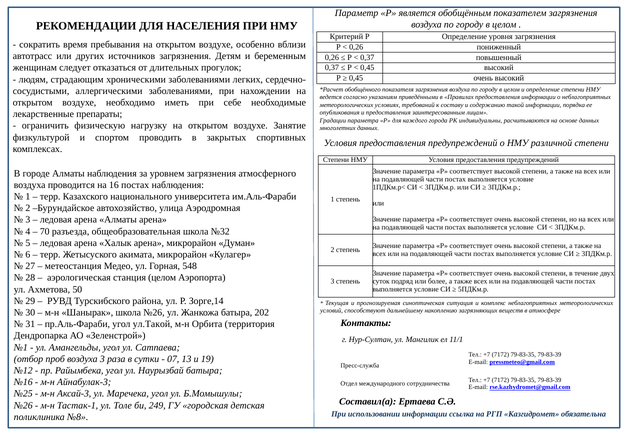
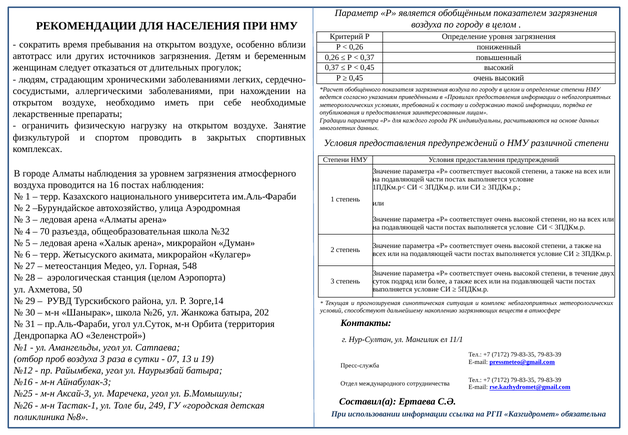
ул.Такой: ул.Такой -> ул.Суток (153, 324)
